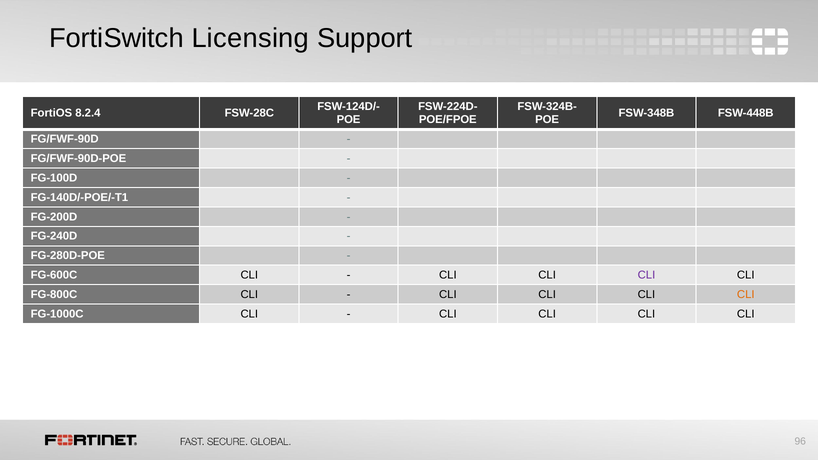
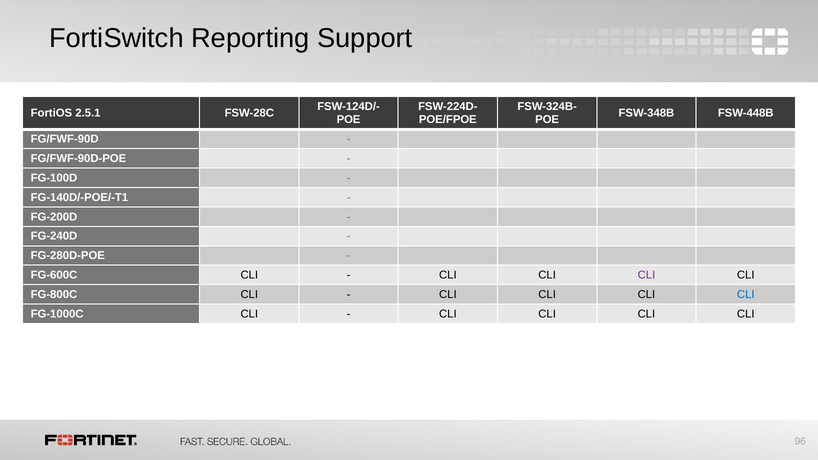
Licensing: Licensing -> Reporting (250, 38)
8.2.4: 8.2.4 -> 2.5.1 (88, 113)
CLI colour: orange -> blue (746, 295)
